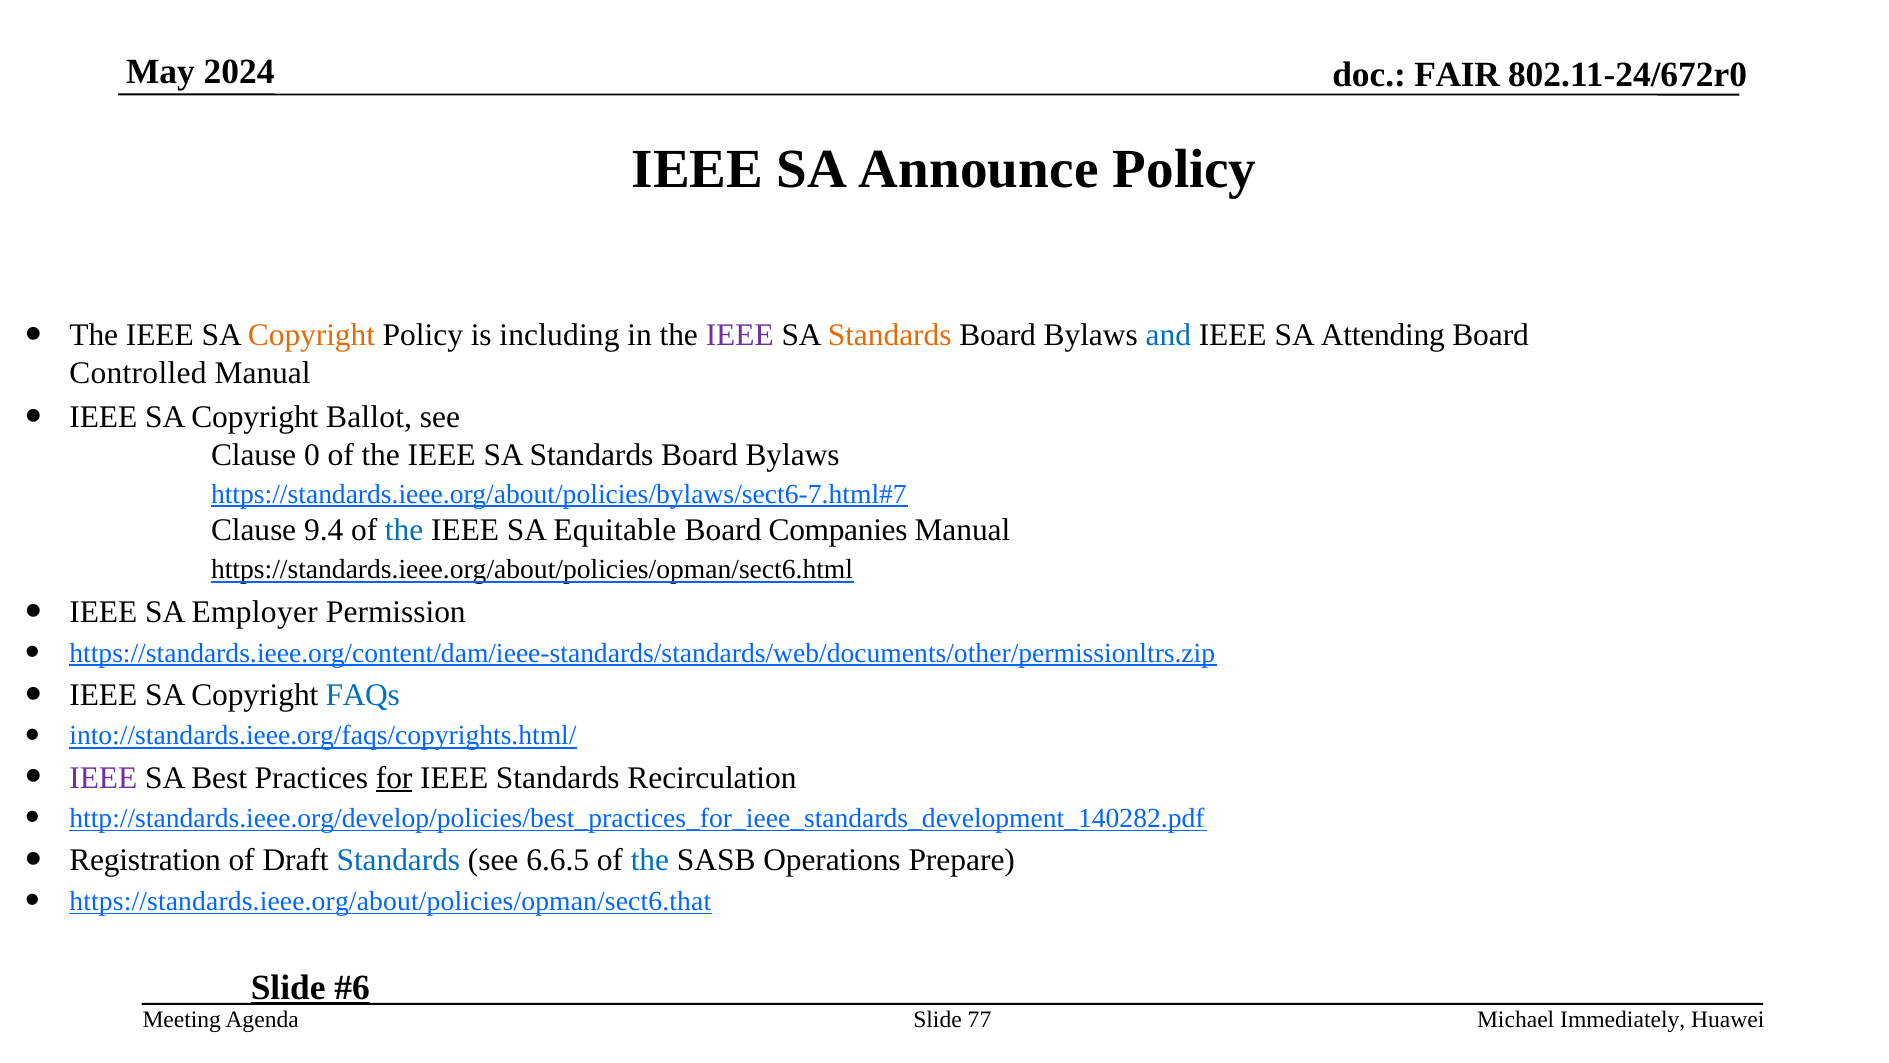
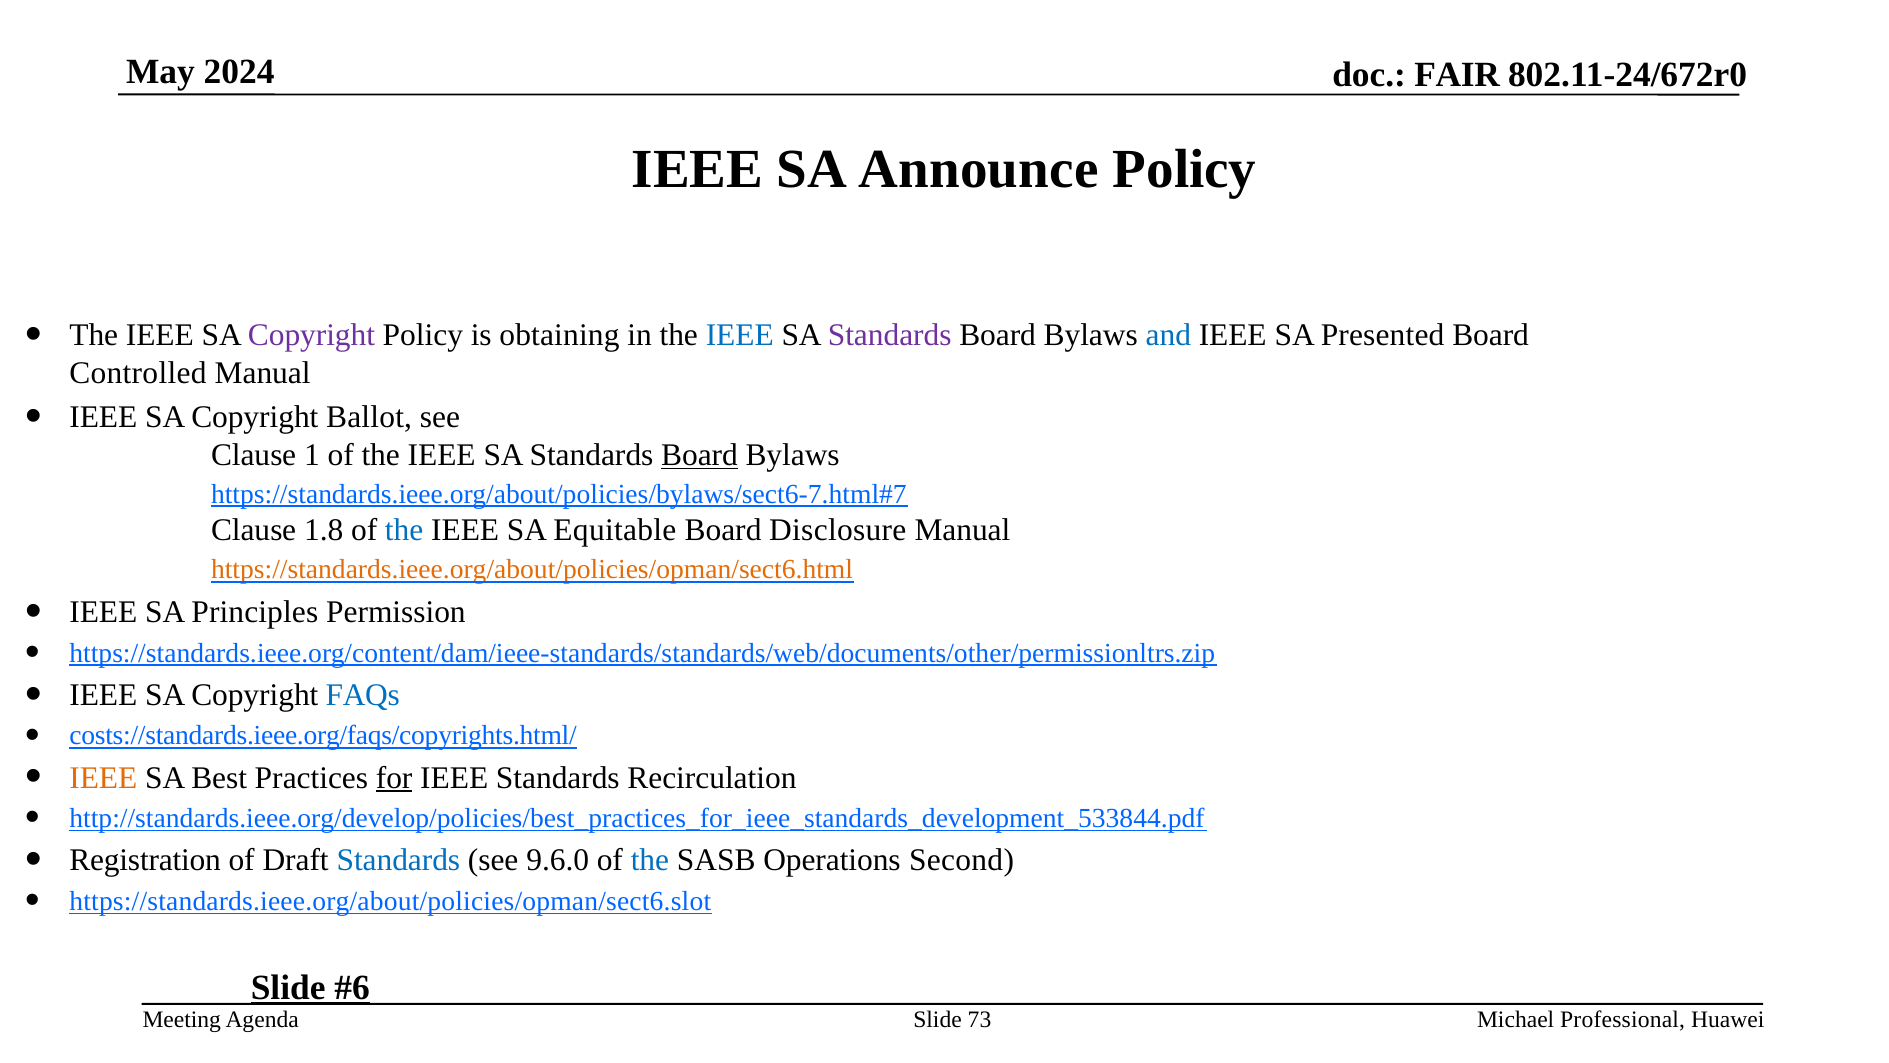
Copyright colour: orange -> purple (311, 335)
including: including -> obtaining (559, 335)
IEEE colour: purple -> blue (740, 335)
Standards colour: orange -> purple (890, 335)
Attending: Attending -> Presented (1383, 335)
0: 0 -> 1 (312, 455)
Board underline: none -> present (699, 455)
9.4: 9.4 -> 1.8 (324, 530)
Companies: Companies -> Disclosure (838, 530)
https://standards.ieee.org/about/policies/opman/sect6.html colour: black -> orange (532, 569)
Employer: Employer -> Principles (255, 612)
into://standards.ieee.org/faqs/copyrights.html/: into://standards.ieee.org/faqs/copyrights.html/ -> costs://standards.ieee.org/faqs/copyrights.html/ (323, 735)
IEEE colour: purple -> orange (103, 777)
http://standards.ieee.org/develop/policies/best_practices_for_ieee_standards_development_140282.pdf: http://standards.ieee.org/develop/policies/best_practices_for_ieee_standards_development_140282.pdf -> http://standards.ieee.org/develop/policies/best_practices_for_ieee_standards_development_533844.pdf (637, 818)
6.6.5: 6.6.5 -> 9.6.0 (558, 860)
Prepare: Prepare -> Second (962, 860)
https://standards.ieee.org/about/policies/opman/sect6.that: https://standards.ieee.org/about/policies/opman/sect6.that -> https://standards.ieee.org/about/policies/opman/sect6.slot (390, 901)
77: 77 -> 73 (980, 1019)
Immediately: Immediately -> Professional (1623, 1019)
